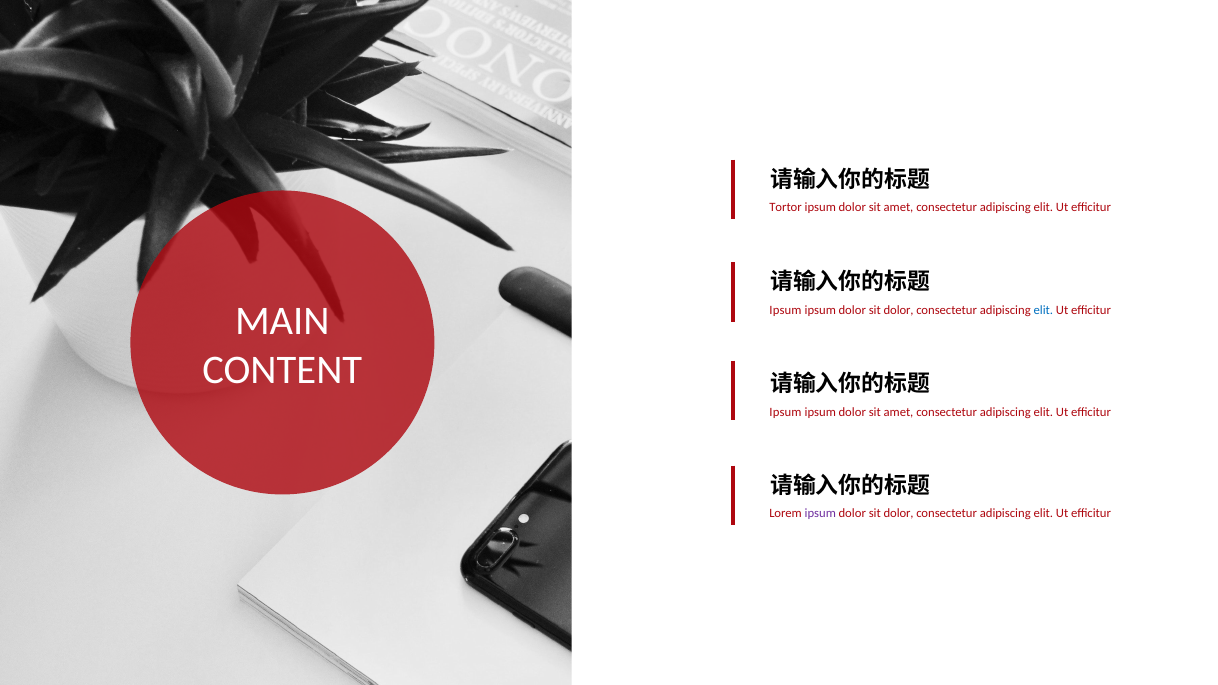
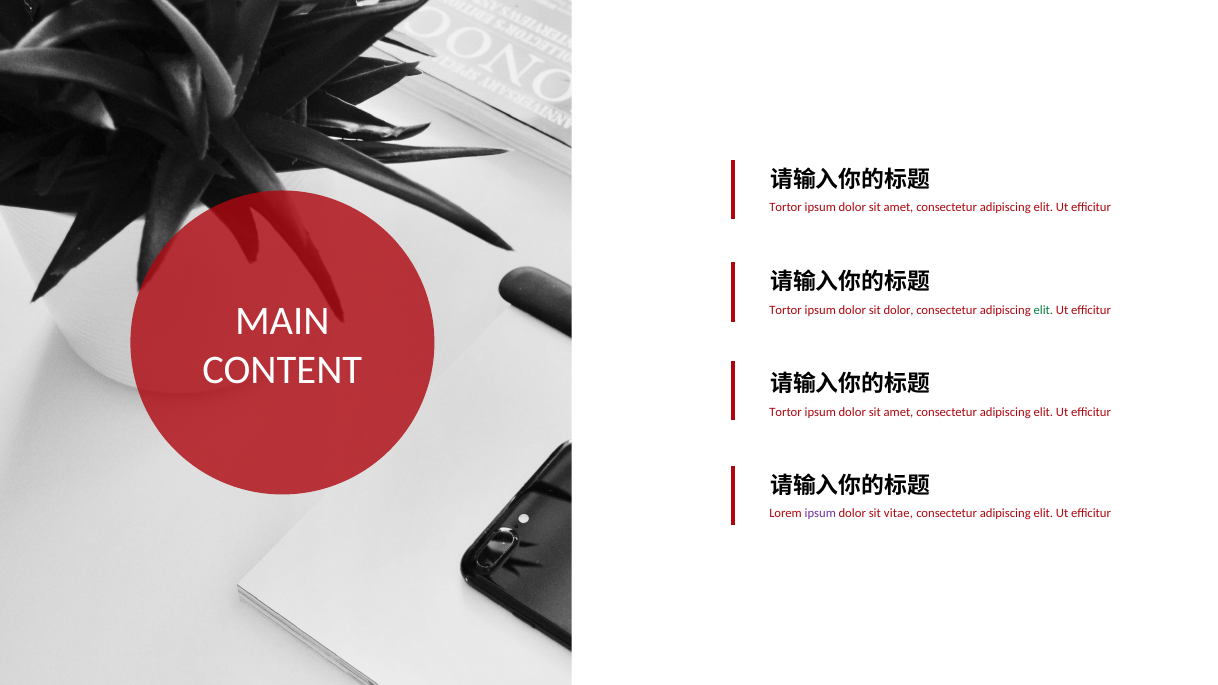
Ipsum: Ipsum -> Tortor (786, 310)
elit colour: blue -> green (1043, 310)
Ipsum: Ipsum -> Tortor (786, 412)
dolor: dolor -> vitae (899, 513)
